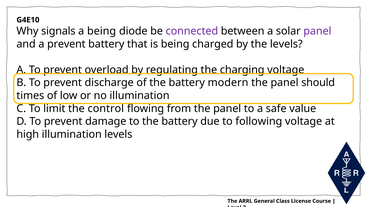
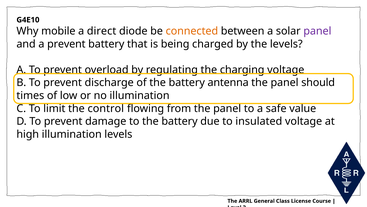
signals: signals -> mobile (58, 31)
a being: being -> direct (102, 31)
connected colour: purple -> orange (192, 31)
modern: modern -> antenna (228, 82)
following: following -> insulated (259, 121)
